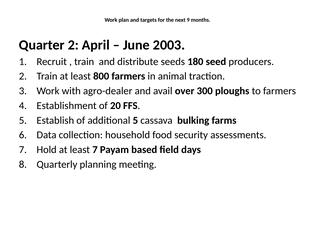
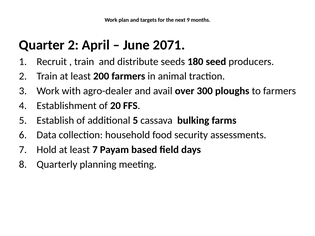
2003: 2003 -> 2071 (169, 45)
800: 800 -> 200 (101, 76)
